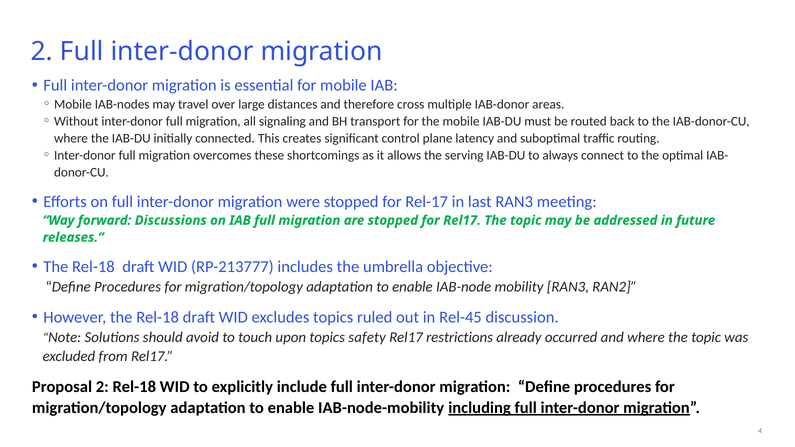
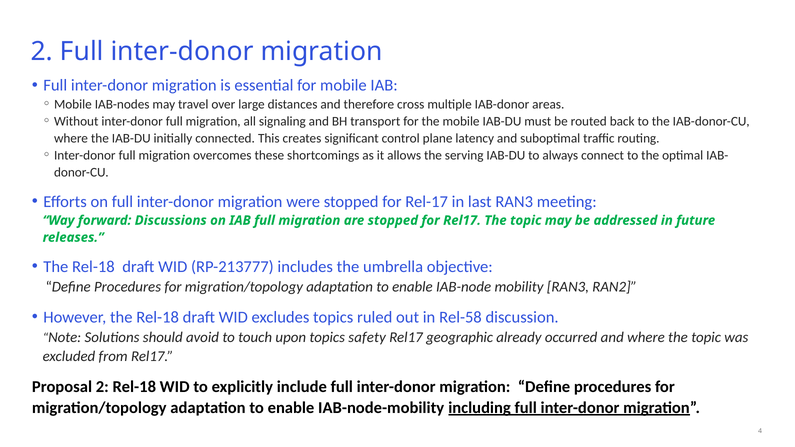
Rel-45: Rel-45 -> Rel-58 (460, 317)
restrictions: restrictions -> geographic (460, 337)
